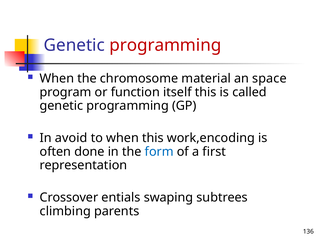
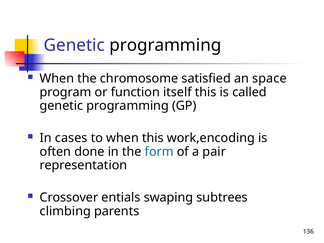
programming colour: red -> black (165, 45)
material: material -> satisfied (206, 79)
avoid: avoid -> cases (71, 138)
first: first -> pair (214, 152)
